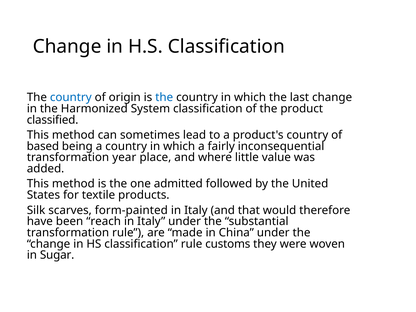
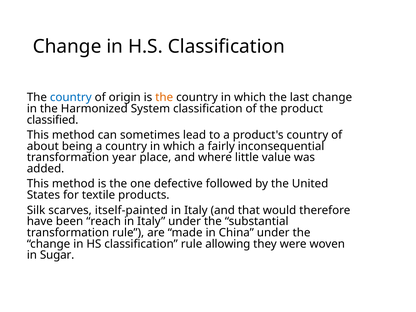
the colour: blue -> orange (164, 97)
based: based -> about (43, 146)
admitted: admitted -> defective (178, 184)
form-painted: form-painted -> itself-painted (131, 210)
customs: customs -> allowing (228, 244)
